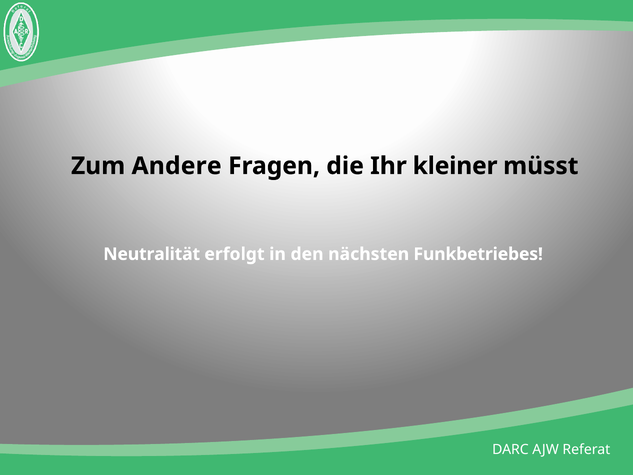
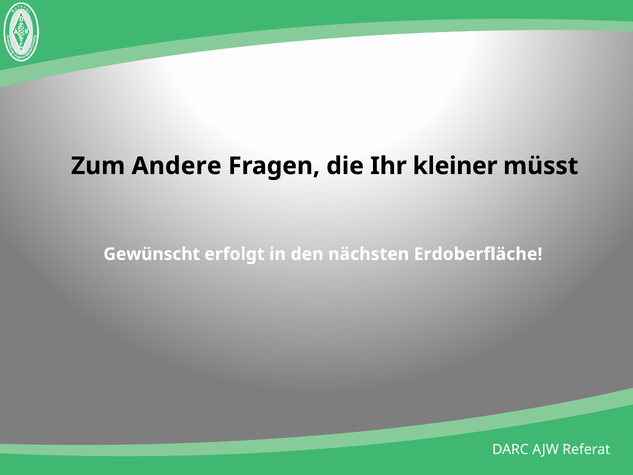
Neutralität: Neutralität -> Gewünscht (152, 254)
Funkbetriebes: Funkbetriebes -> Erdoberfläche (478, 254)
